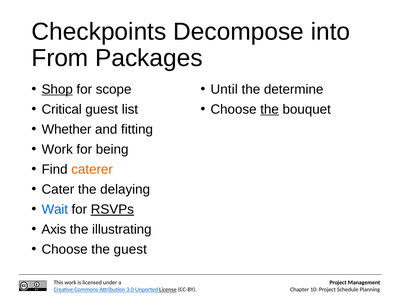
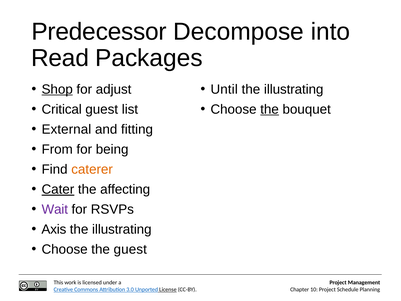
Checkpoints: Checkpoints -> Predecessor (99, 32)
From: From -> Read (60, 58)
scope: scope -> adjust (114, 89)
determine: determine -> illustrating (294, 89)
Whether: Whether -> External (66, 129)
Work: Work -> From (57, 149)
Cater underline: none -> present (58, 189)
delaying: delaying -> affecting (125, 189)
Wait colour: blue -> purple (55, 209)
RSVPs underline: present -> none (112, 209)
